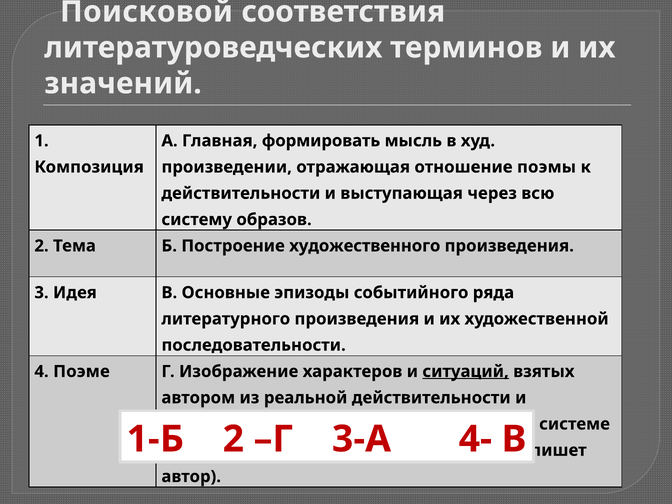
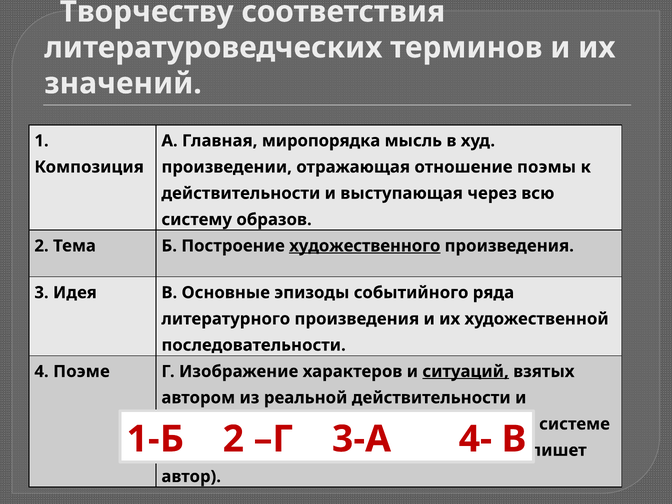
Поисковой: Поисковой -> Творчеству (147, 12)
формировать: формировать -> миропорядка (321, 141)
художественного underline: none -> present (365, 246)
